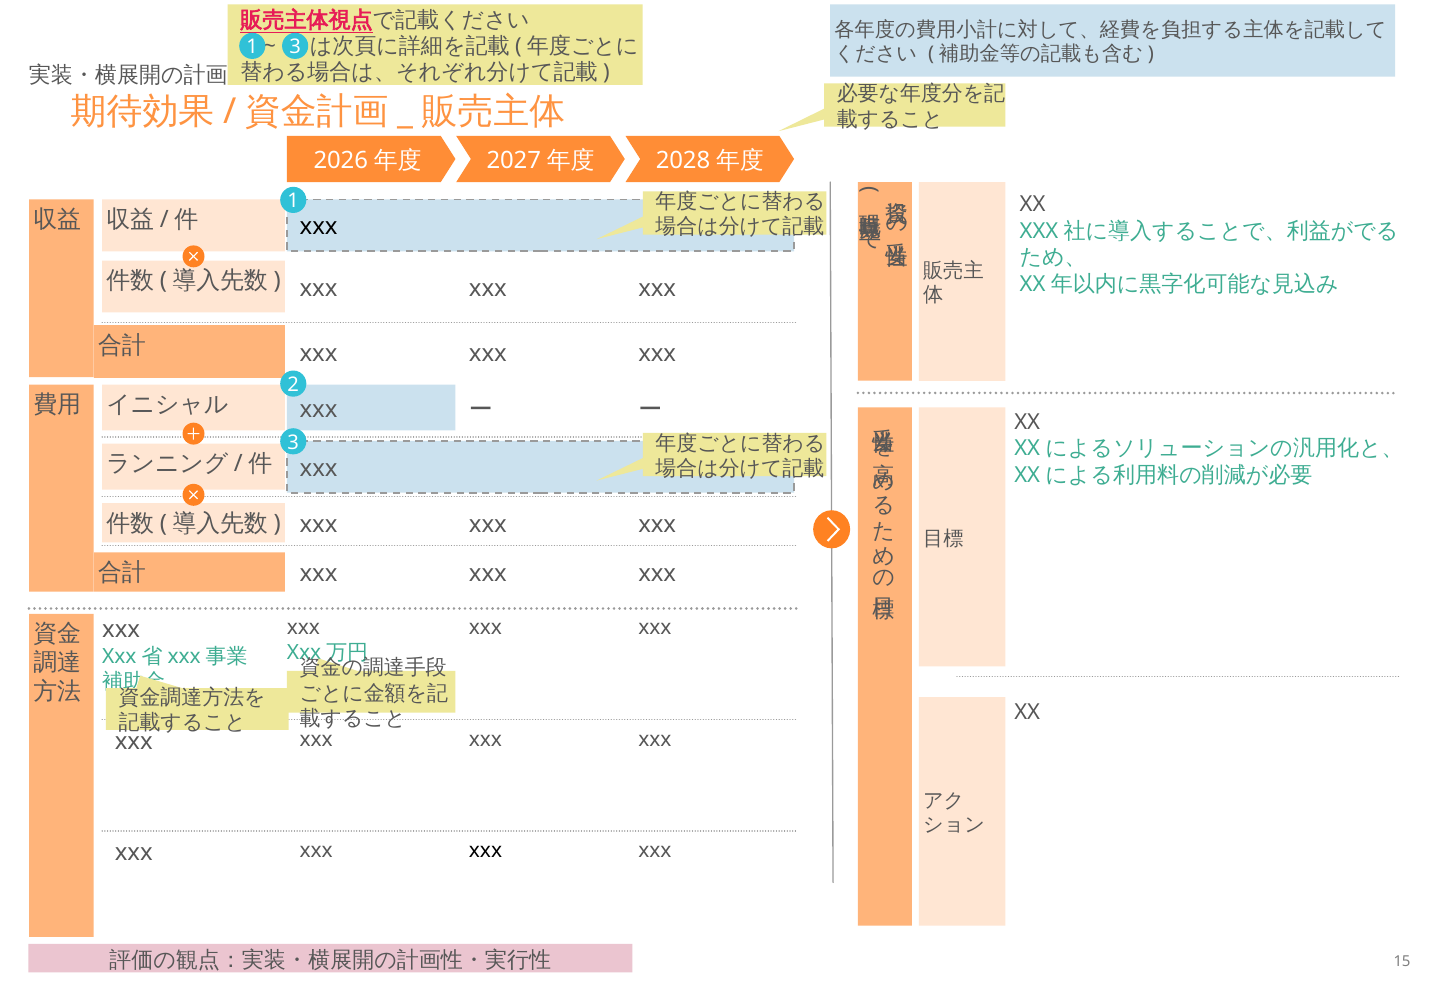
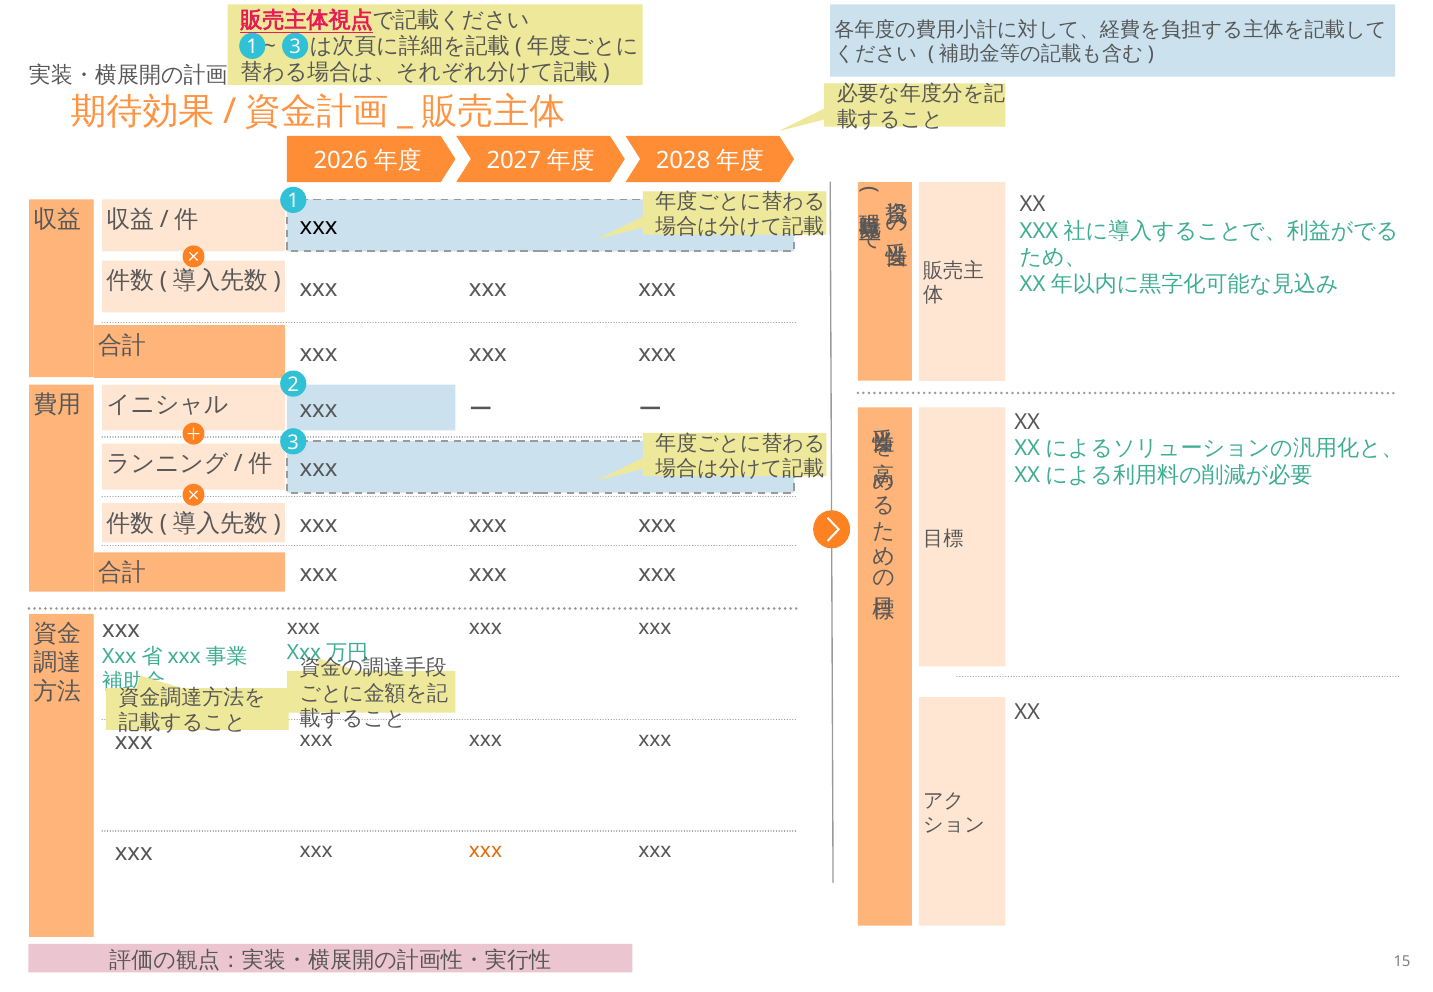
xxx colour: black -> orange (486, 851)
